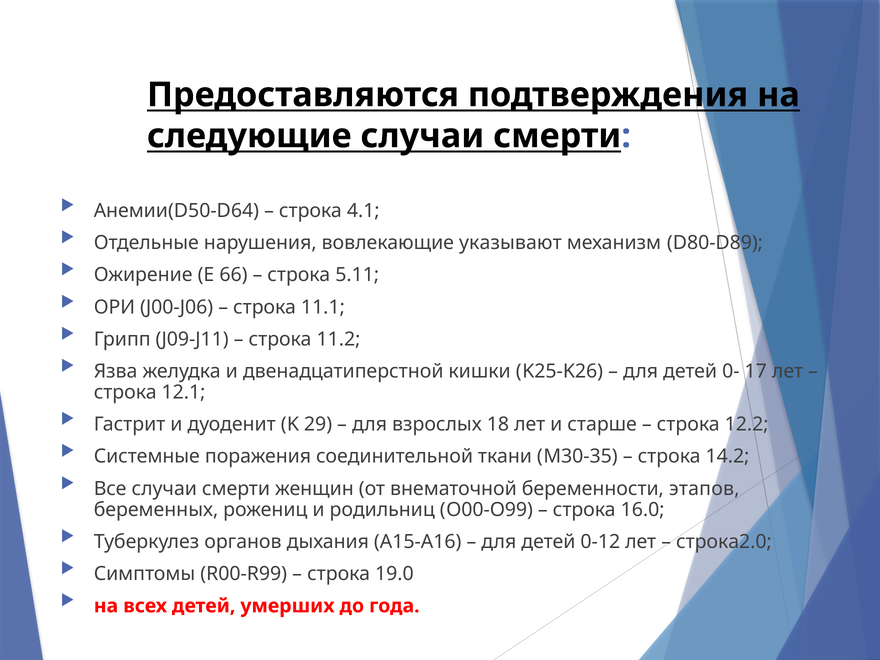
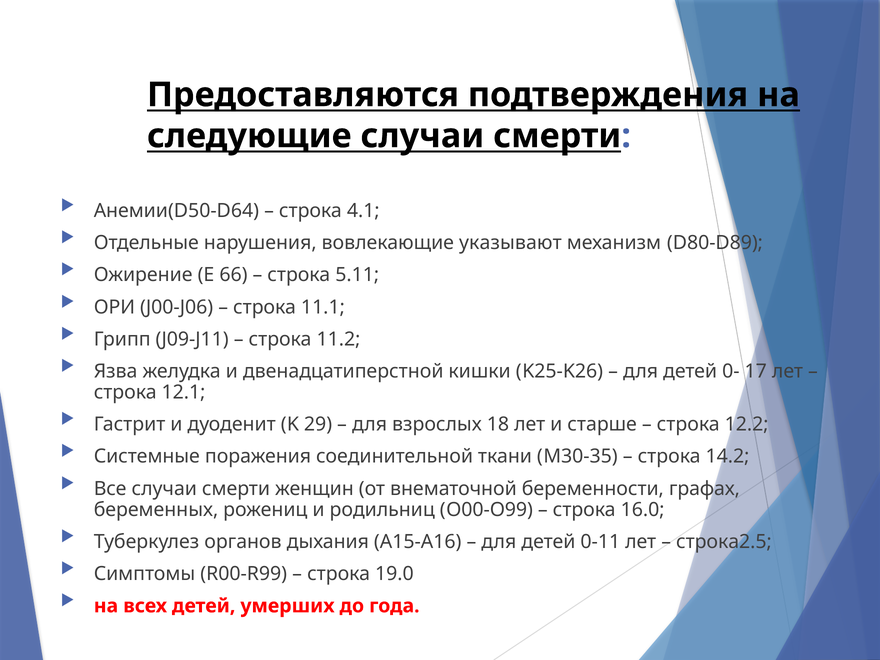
этапов: этапов -> графах (704, 489)
0-12: 0-12 -> 0-11 (600, 542)
строка2.0: строка2.0 -> строка2.5 (724, 542)
